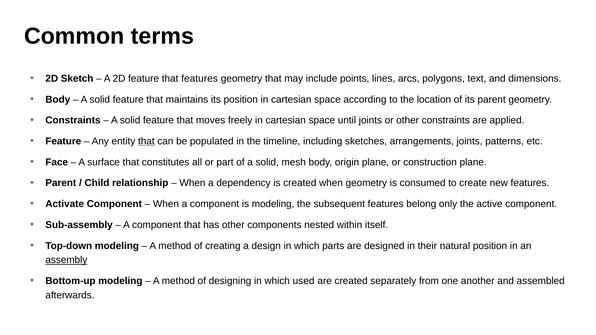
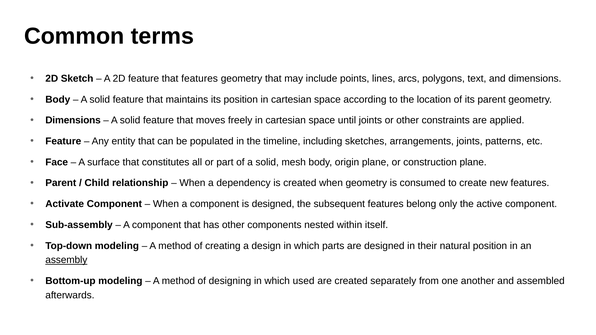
Constraints: Constraints -> Dimensions (73, 120)
that underline: present -> none (146, 141)
is modeling: modeling -> designed (273, 204)
